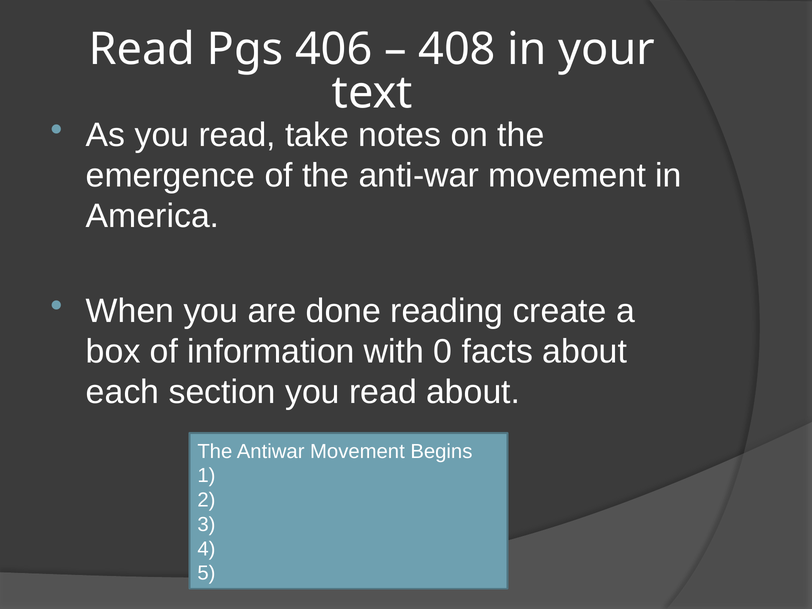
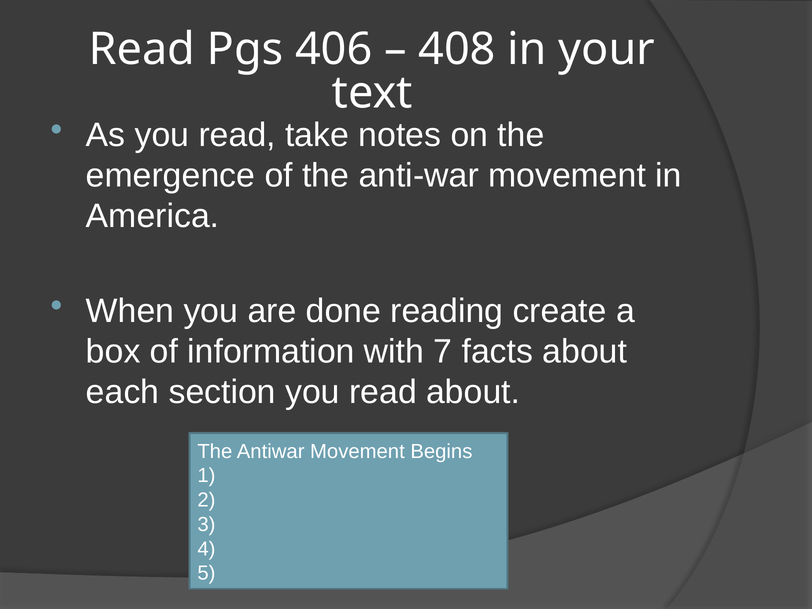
0: 0 -> 7 (443, 351)
